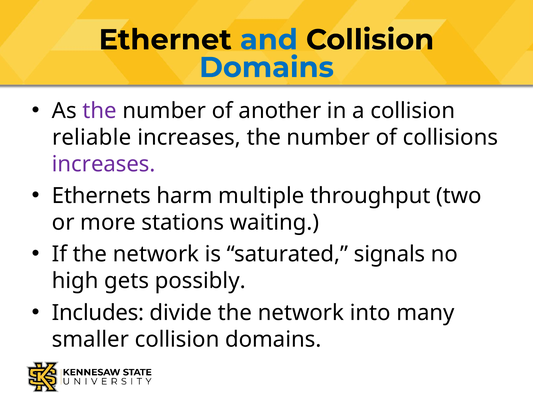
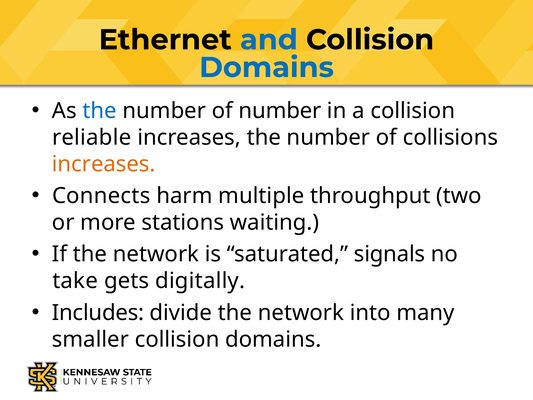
the colour: purple -> blue (100, 111)
of another: another -> number (280, 111)
increases colour: purple -> orange (104, 164)
Ethernets: Ethernets -> Connects (101, 196)
high: high -> take (75, 281)
possibly: possibly -> digitally (200, 281)
